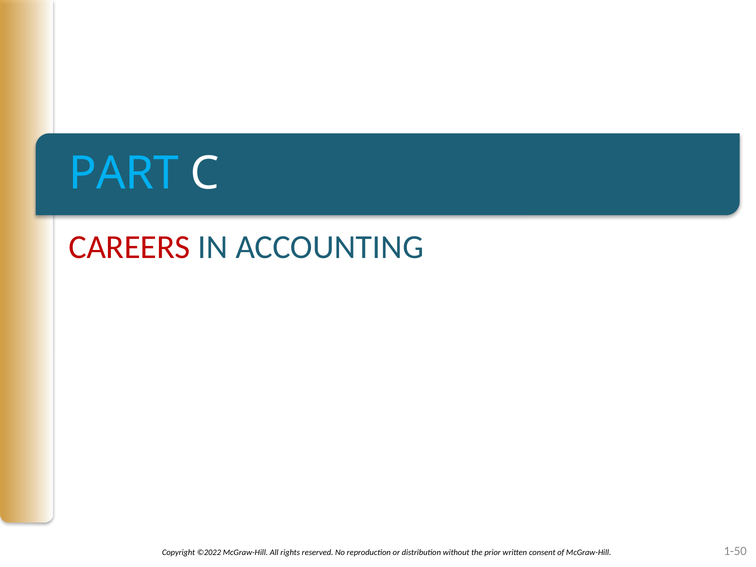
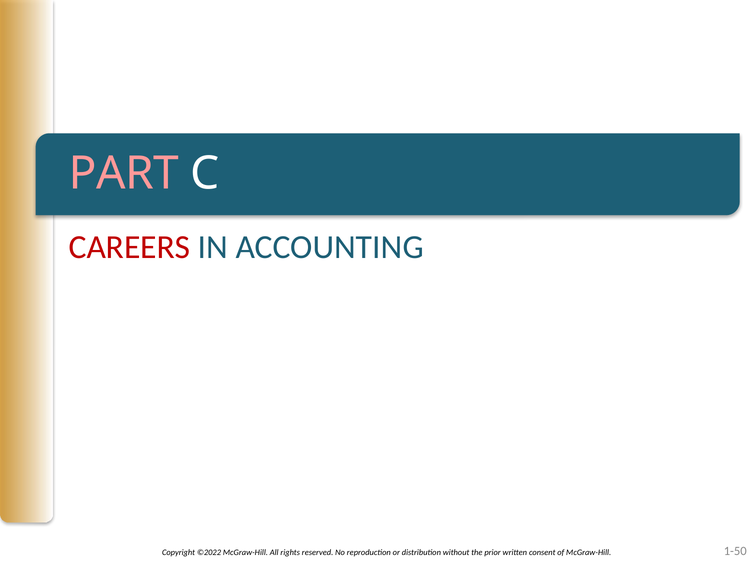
PART colour: light blue -> pink (124, 173)
